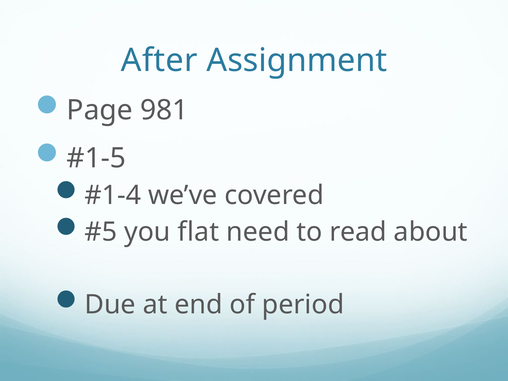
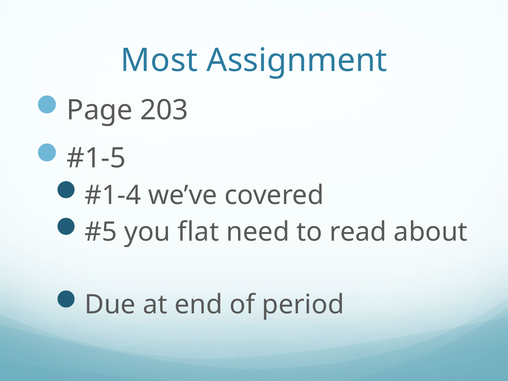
After: After -> Most (159, 60)
981: 981 -> 203 (164, 110)
